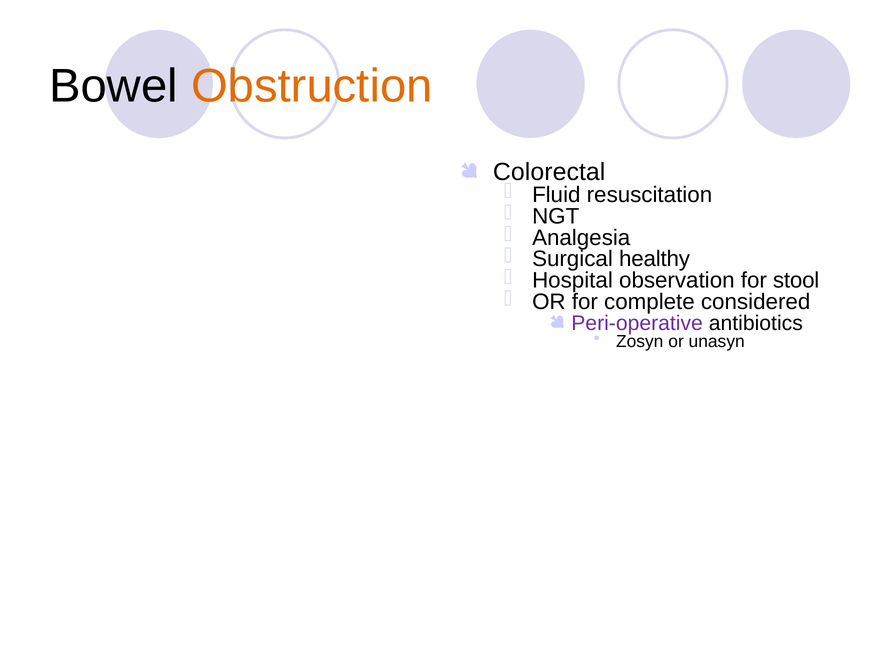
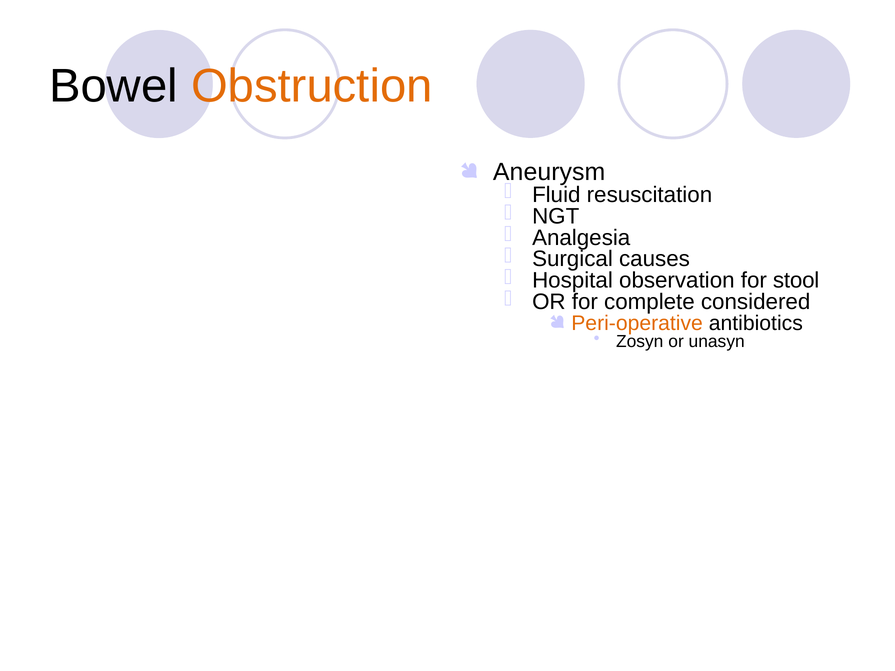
Colorectal: Colorectal -> Aneurysm (549, 172)
healthy: healthy -> causes (654, 259)
Peri-operative colour: purple -> orange (637, 323)
